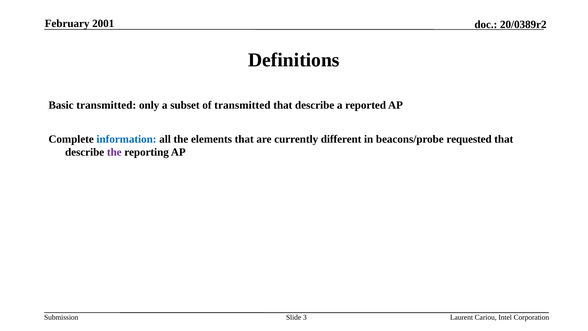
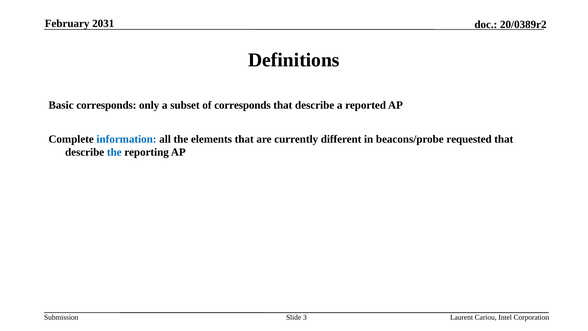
2001: 2001 -> 2031 (103, 23)
Basic transmitted: transmitted -> corresponds (106, 105)
of transmitted: transmitted -> corresponds (243, 105)
the colour: purple -> blue (114, 152)
